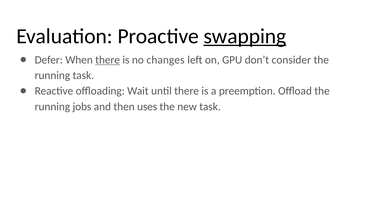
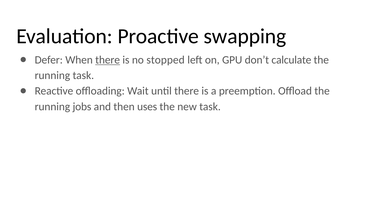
swapping underline: present -> none (245, 36)
changes: changes -> stopped (166, 60)
consider: consider -> calculate (291, 60)
